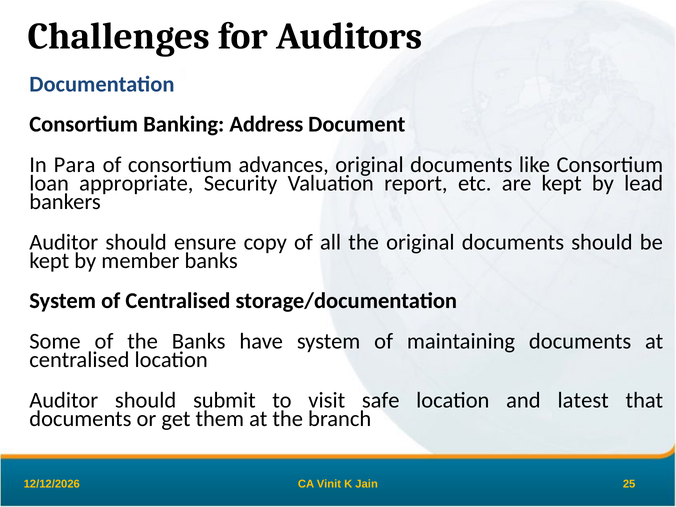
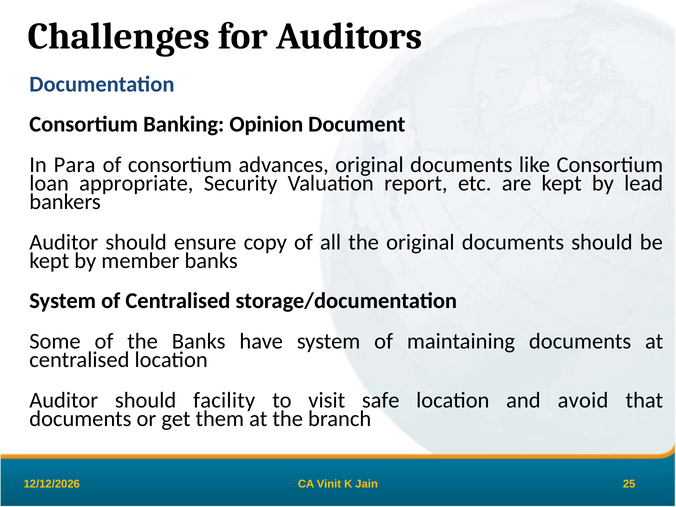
Address: Address -> Opinion (266, 124)
submit: submit -> facility (224, 400)
latest: latest -> avoid (583, 400)
